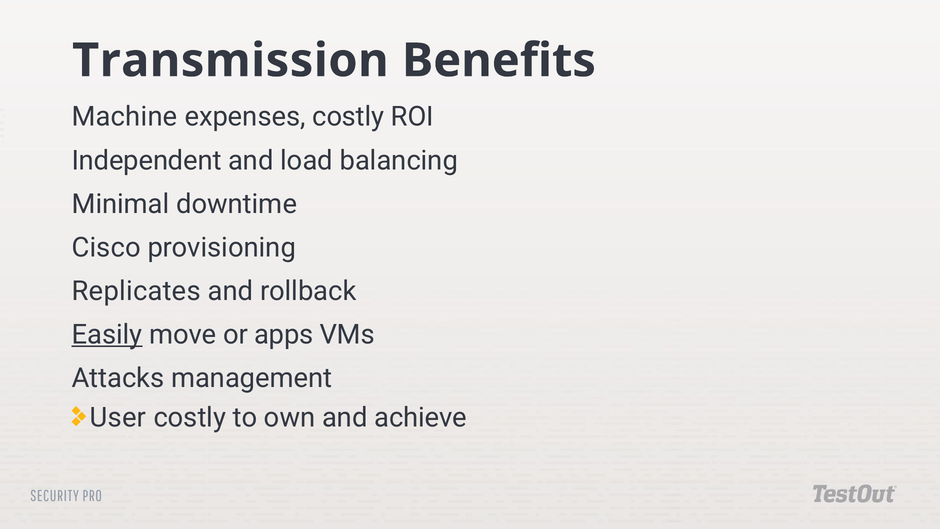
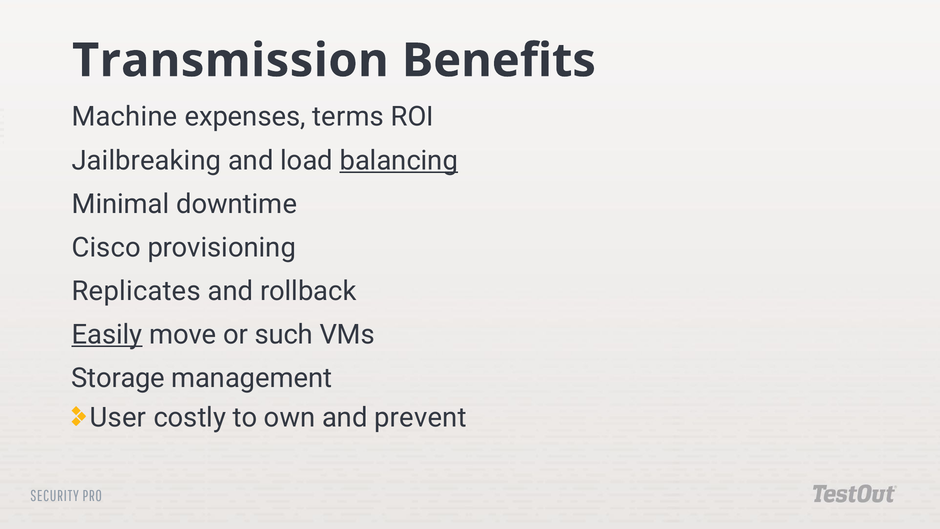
expenses costly: costly -> terms (348, 117)
Independent: Independent -> Jailbreaking (146, 160)
balancing underline: none -> present (399, 160)
apps: apps -> such (284, 334)
Attacks: Attacks -> Storage (118, 378)
achieve: achieve -> prevent (420, 417)
